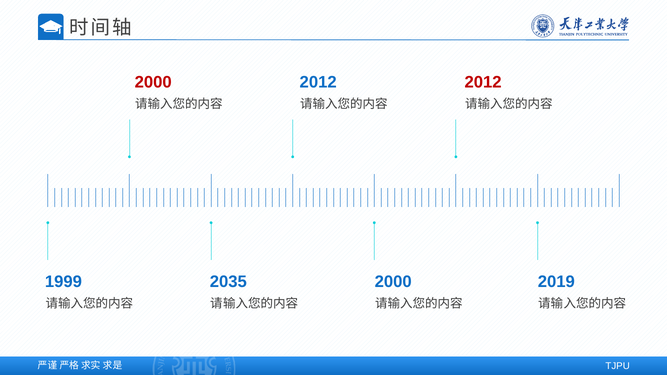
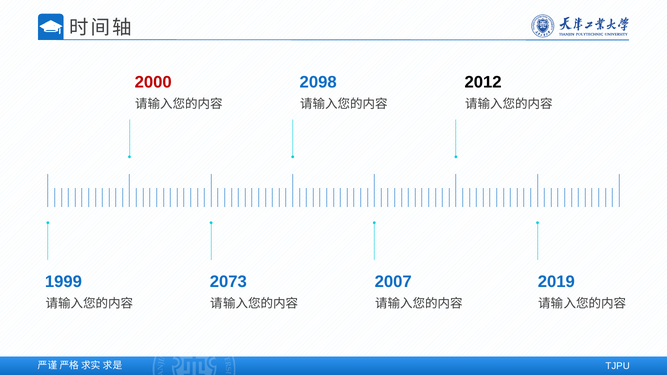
2012: 2012 -> 2098 (318, 82)
2012 colour: red -> black (483, 82)
2035: 2035 -> 2073 (228, 282)
2000: 2000 -> 2007 (393, 282)
